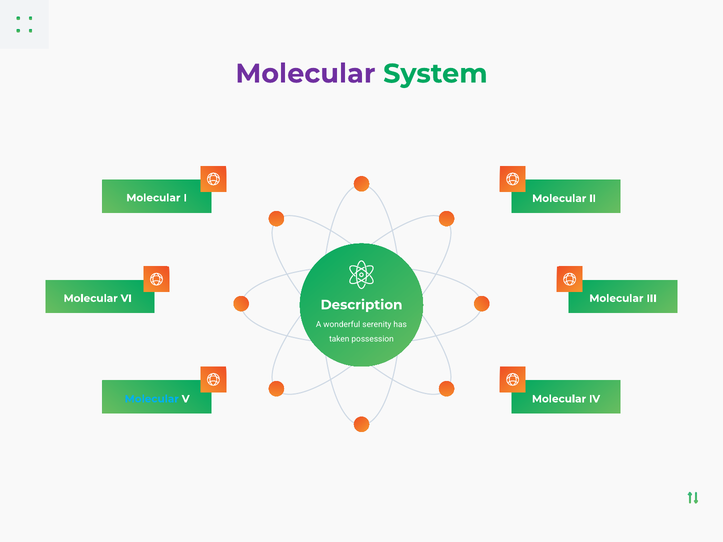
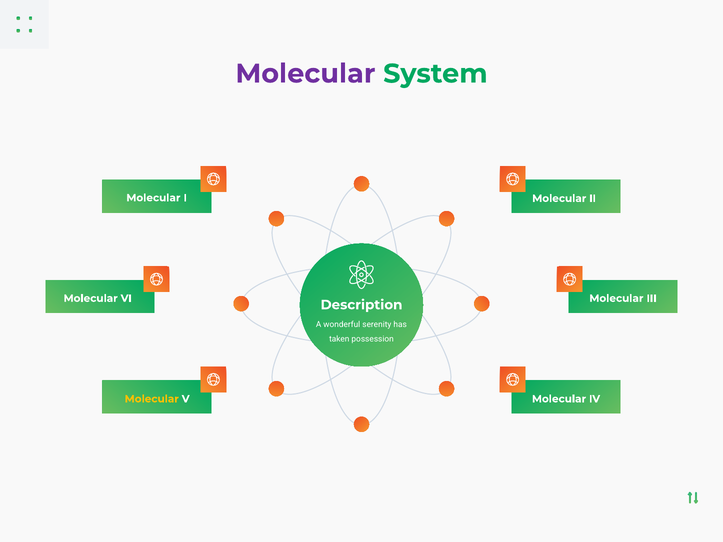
Molecular colour: light blue -> yellow (152, 399)
